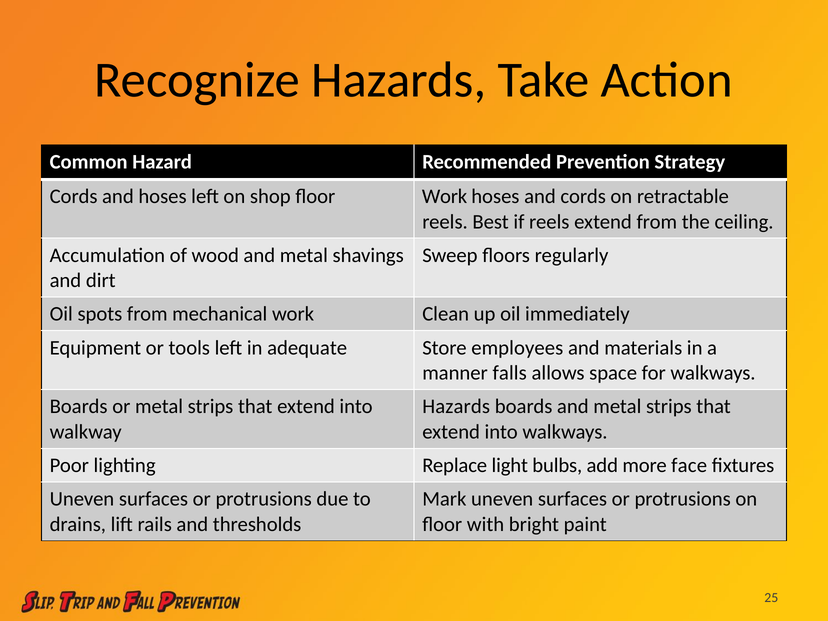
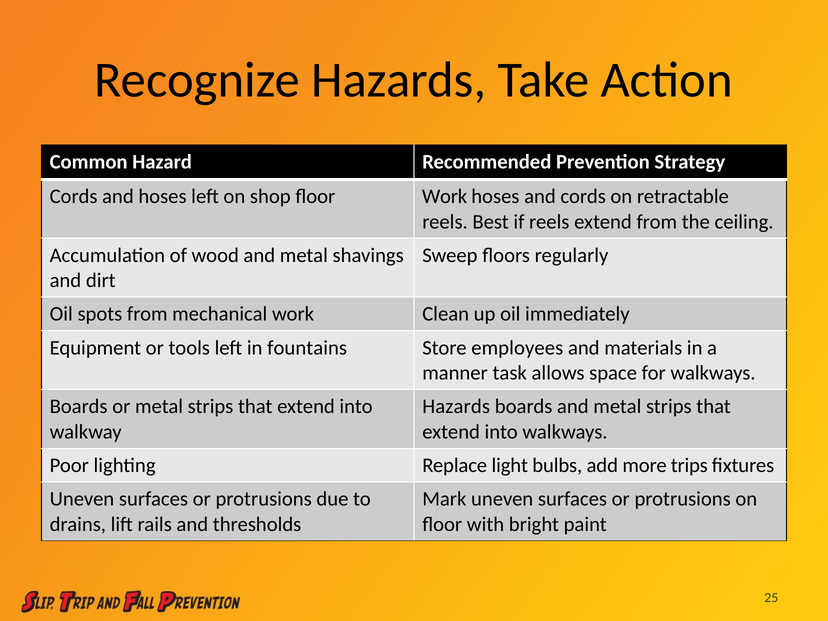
adequate: adequate -> fountains (307, 348)
falls: falls -> task (510, 373)
face: face -> trips (689, 465)
